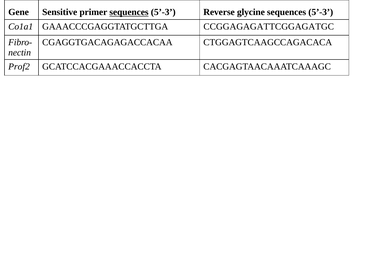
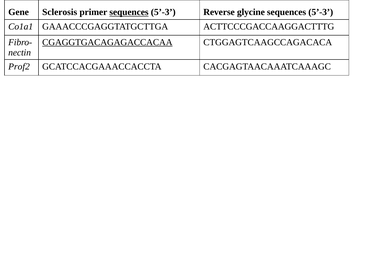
Sensitive: Sensitive -> Sclerosis (60, 12)
CCGGAGAGATTCGGAGATGC: CCGGAGAGATTCGGAGATGC -> ACTTCCCGACCAAGGACTTTG (269, 27)
CGAGGTGACAGAGACCACAA underline: none -> present (107, 42)
